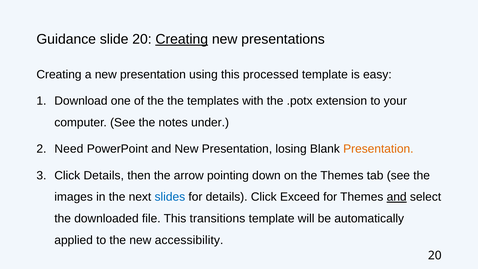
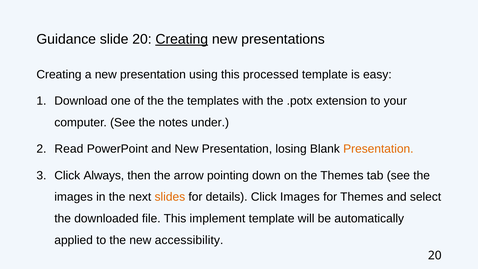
Need: Need -> Read (69, 149)
Click Details: Details -> Always (104, 175)
slides colour: blue -> orange (170, 197)
Click Exceed: Exceed -> Images (300, 197)
and underline: present -> none (397, 197)
transitions: transitions -> implement (217, 218)
